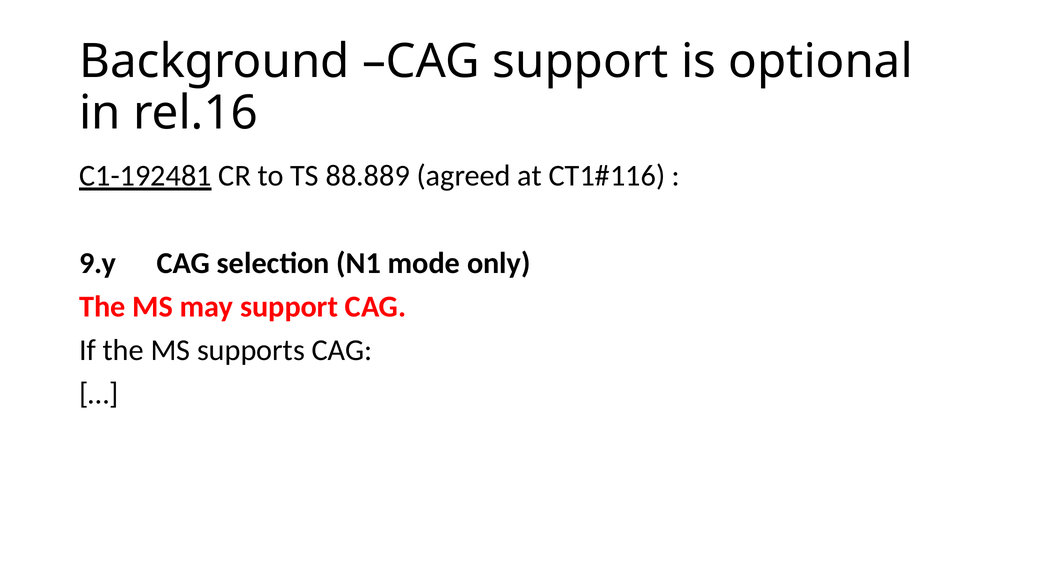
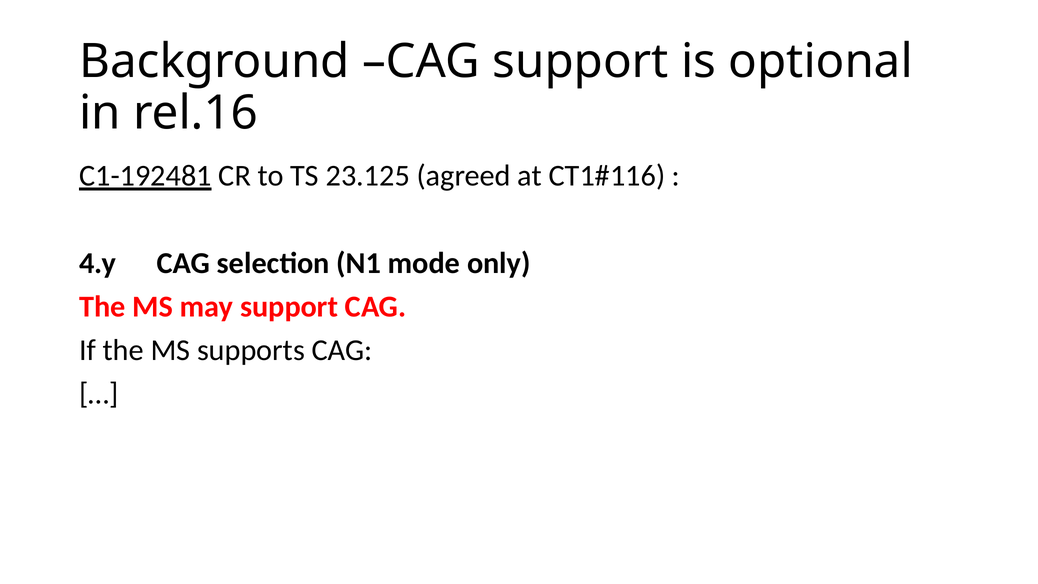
88.889: 88.889 -> 23.125 (368, 176)
9.y: 9.y -> 4.y (98, 263)
